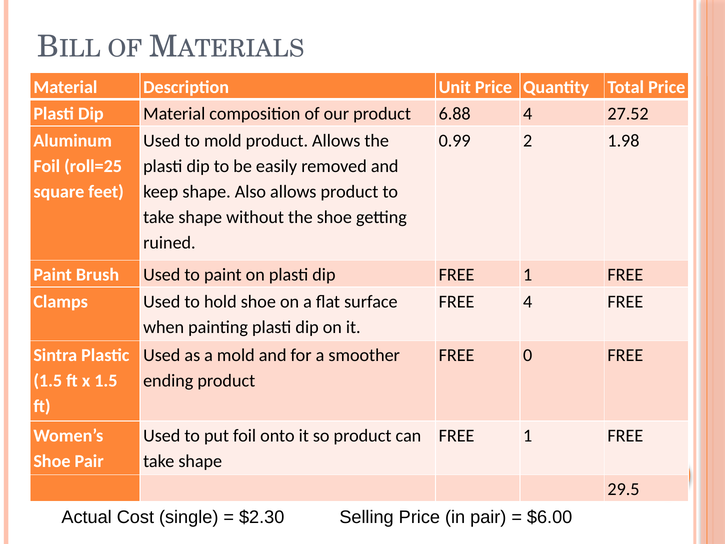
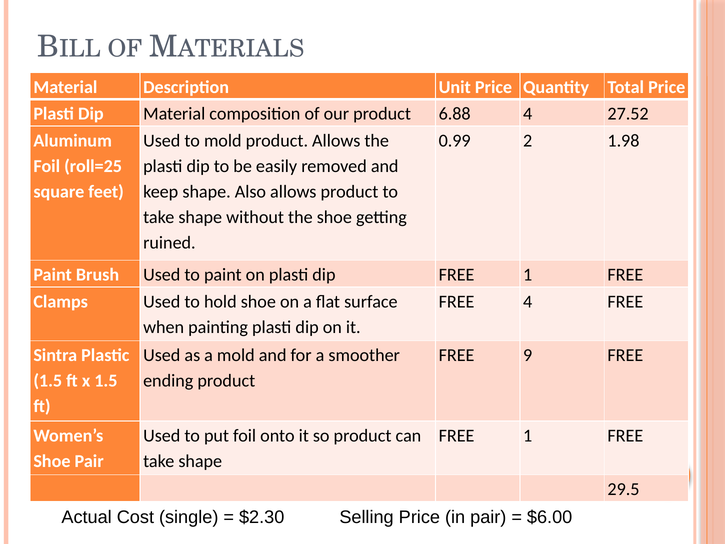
0: 0 -> 9 (528, 355)
